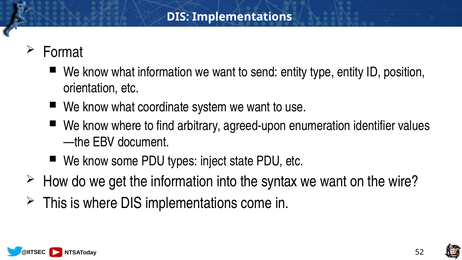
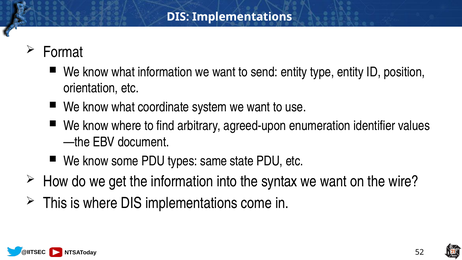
inject: inject -> same (214, 161)
